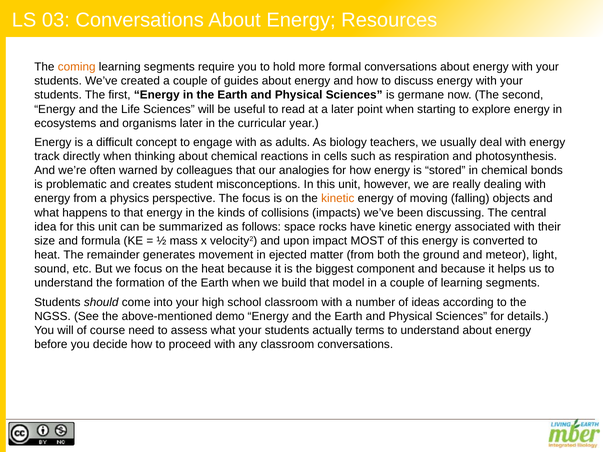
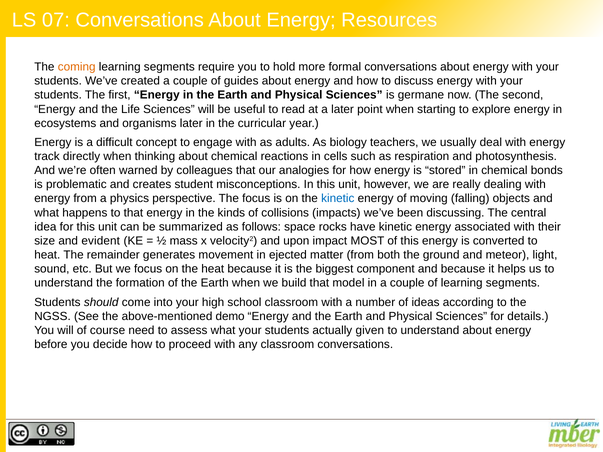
03: 03 -> 07 (56, 20)
kinetic colour: orange -> blue (338, 199)
formula: formula -> evident (101, 241)
terms: terms -> given (370, 330)
